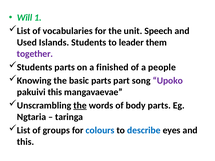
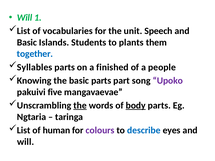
Used: Used -> Basic (27, 42)
leader: leader -> plants (131, 42)
together colour: purple -> blue (35, 54)
Students: Students -> Syllables (35, 67)
pakuivi this: this -> five (55, 92)
body underline: none -> present (136, 106)
groups: groups -> human (56, 130)
colours colour: blue -> purple (100, 130)
this: this -> will (26, 142)
